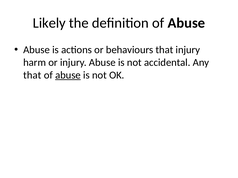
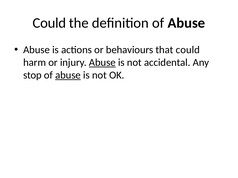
Likely: Likely -> Could (49, 23)
that injury: injury -> could (188, 50)
Abuse underline: none -> present (102, 63)
that: that -> stop (32, 75)
